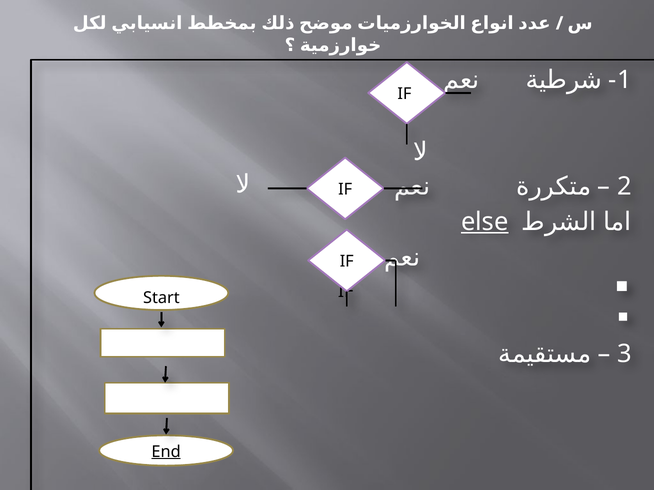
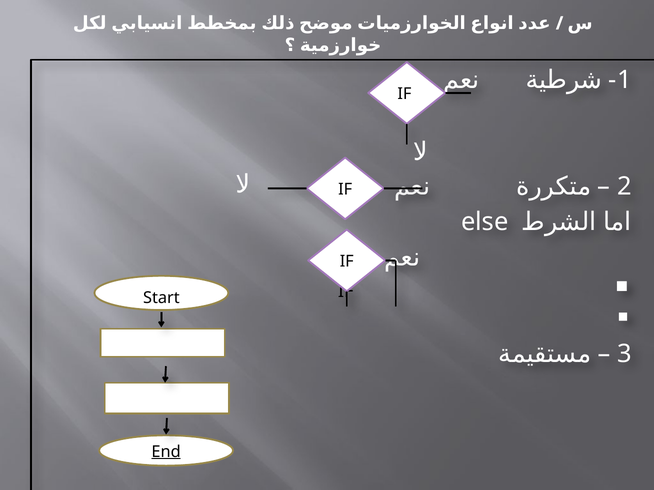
else underline: present -> none (485, 222)
